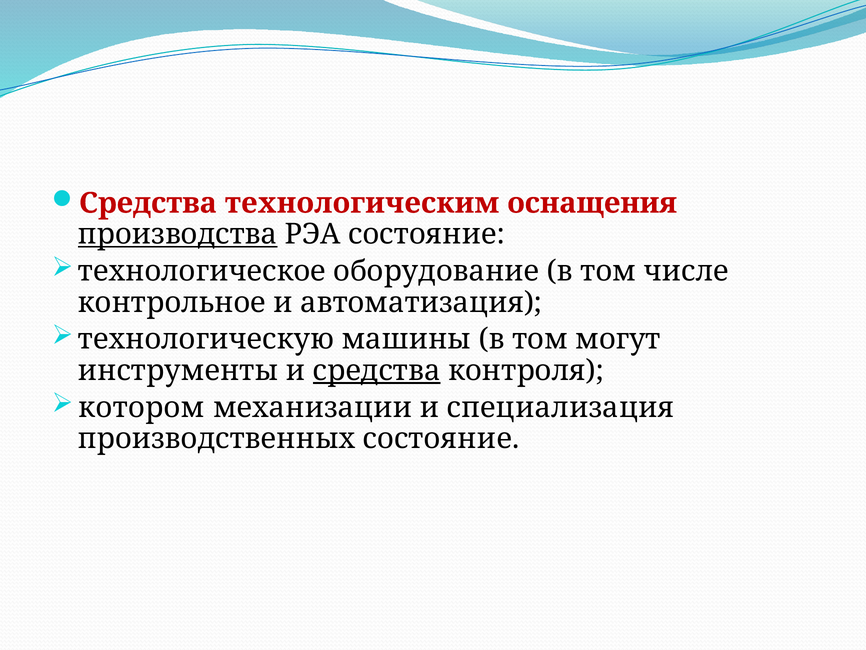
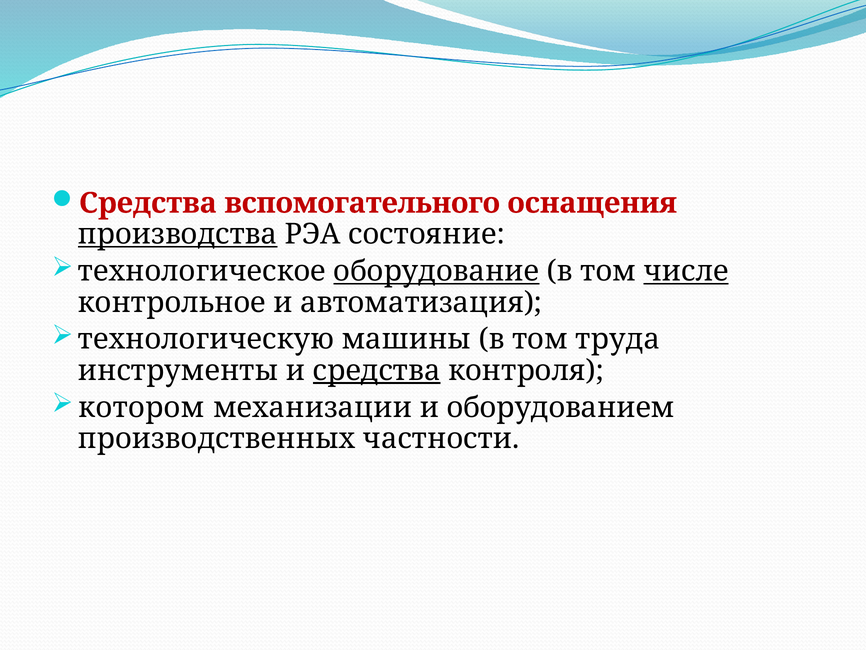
технологическим: технологическим -> вспомогательного (362, 203)
оборудование underline: none -> present (436, 271)
числе underline: none -> present (686, 271)
могут: могут -> труда (618, 339)
специализация: специализация -> оборудованием (561, 407)
производственных состояние: состояние -> частности (441, 438)
